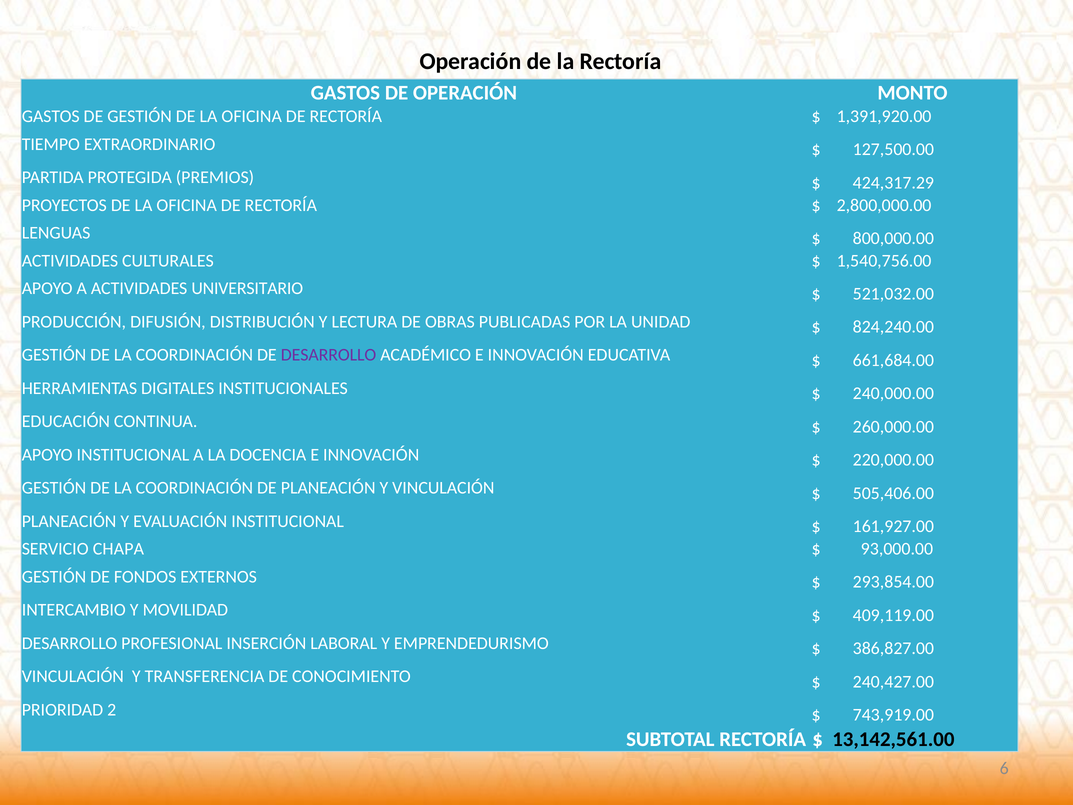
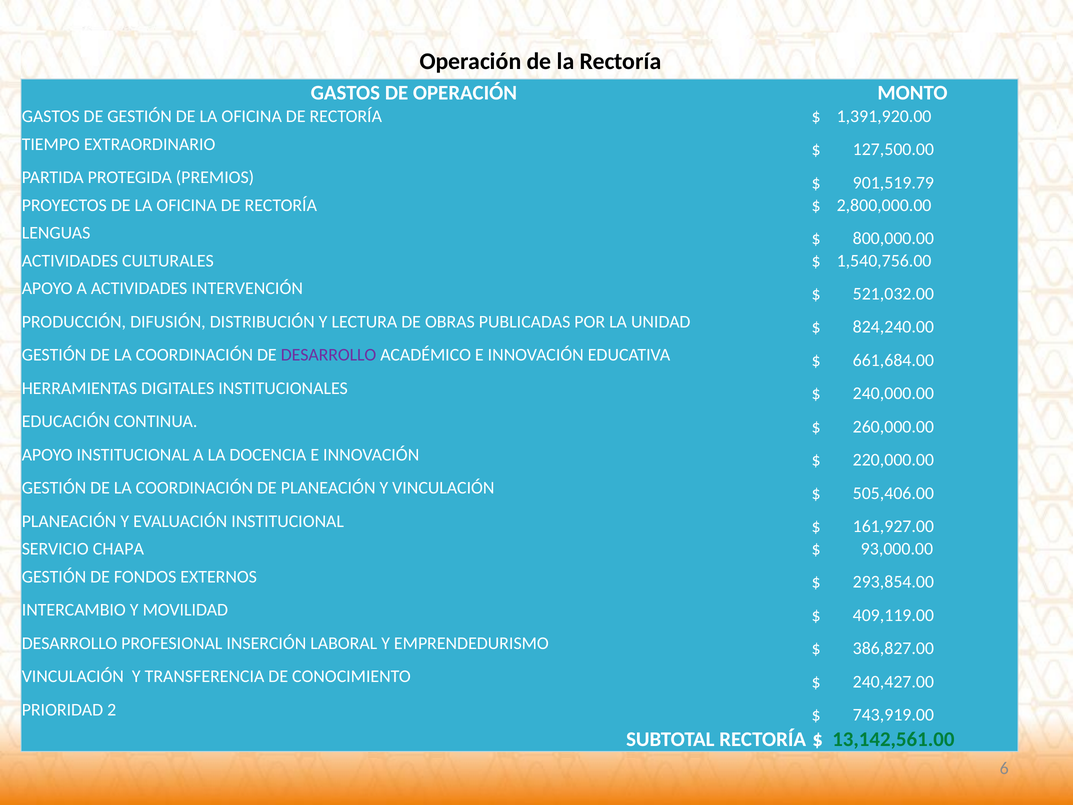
424,317.29: 424,317.29 -> 901,519.79 (893, 183)
UNIVERSITARIO: UNIVERSITARIO -> INTERVENCIÓN (247, 288)
13,142,561.00 colour: black -> green (893, 739)
